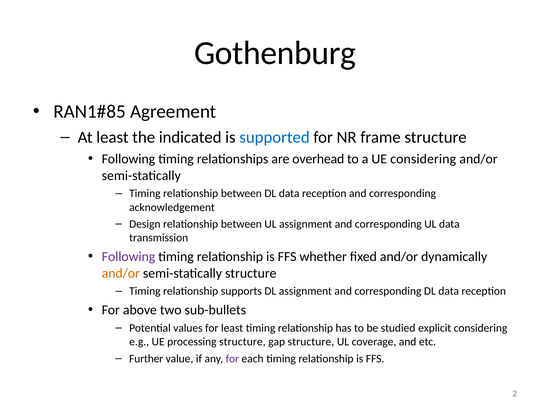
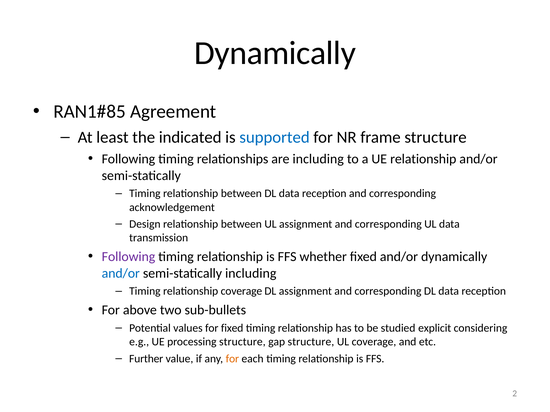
Gothenburg: Gothenburg -> Dynamically (275, 53)
are overhead: overhead -> including (318, 159)
UE considering: considering -> relationship (423, 159)
and/or colour: orange -> blue (121, 273)
semi-statically structure: structure -> including (251, 273)
relationship supports: supports -> coverage (241, 292)
for least: least -> fixed (232, 328)
for colour: purple -> orange (232, 359)
